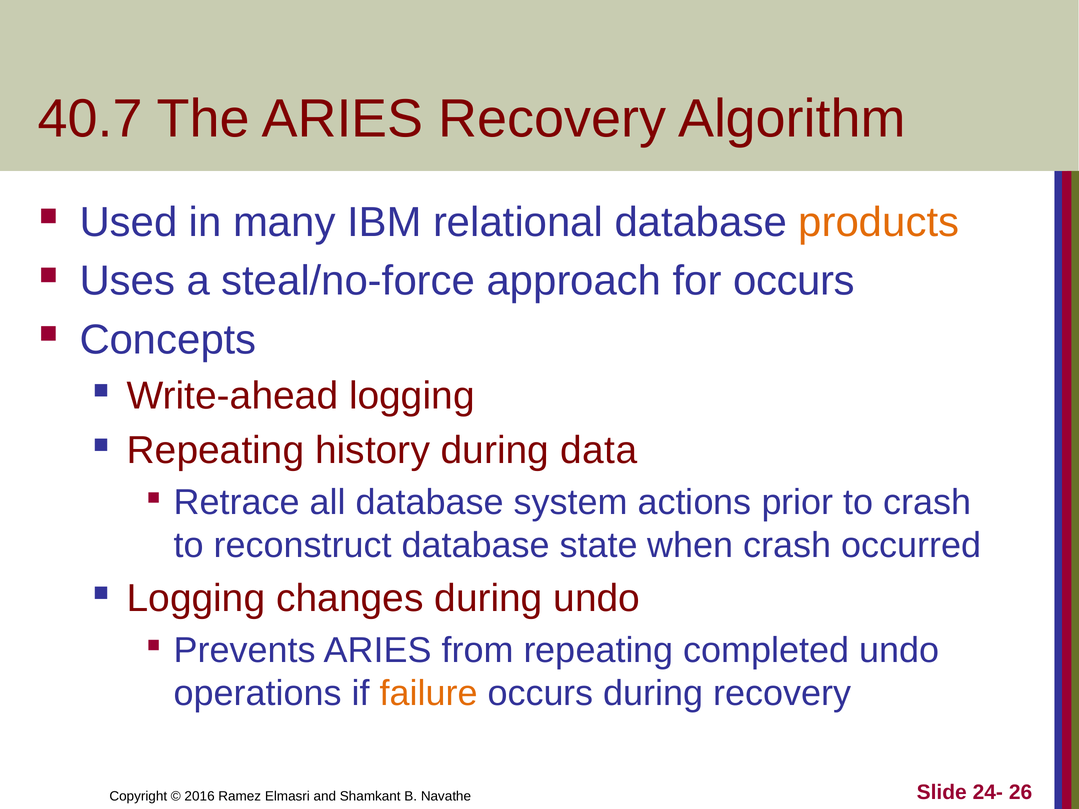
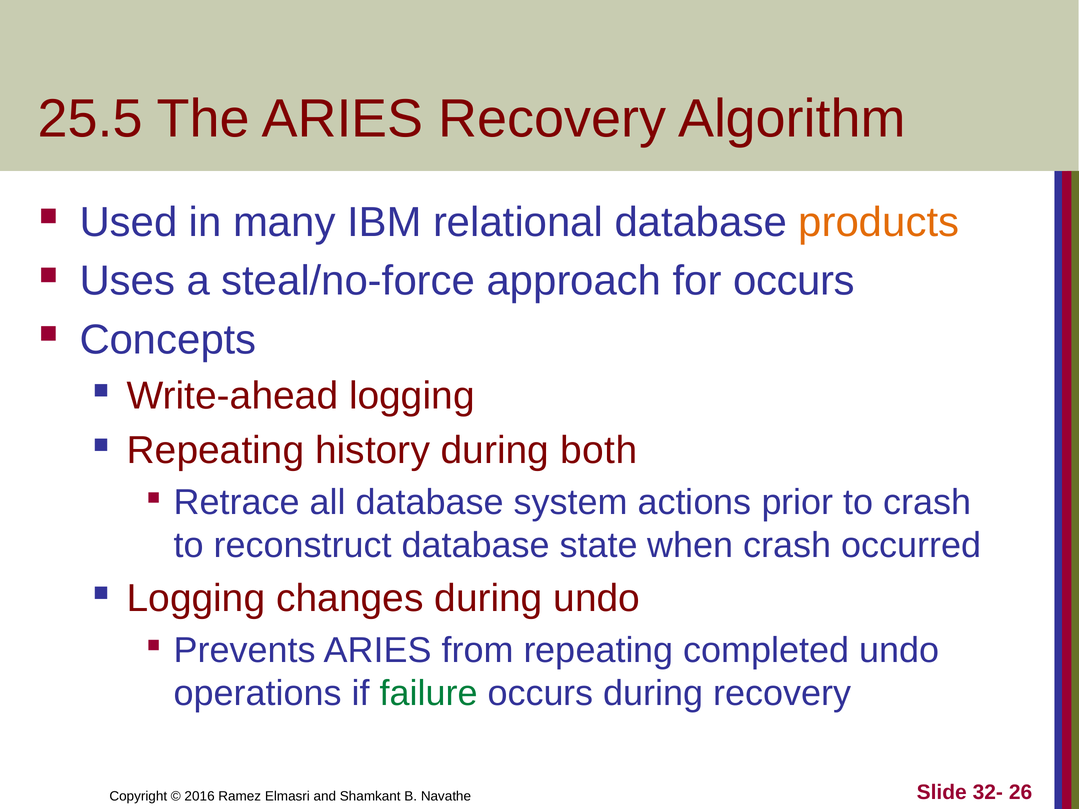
40.7: 40.7 -> 25.5 (90, 119)
data: data -> both (599, 451)
failure colour: orange -> green (429, 694)
24-: 24- -> 32- (988, 793)
